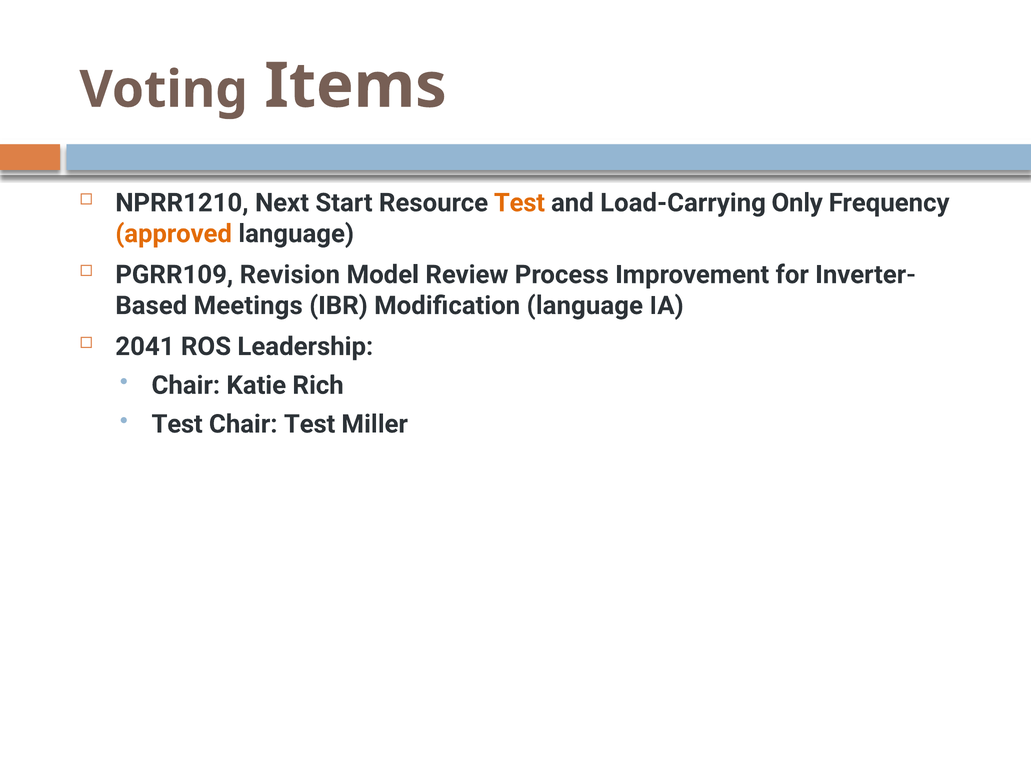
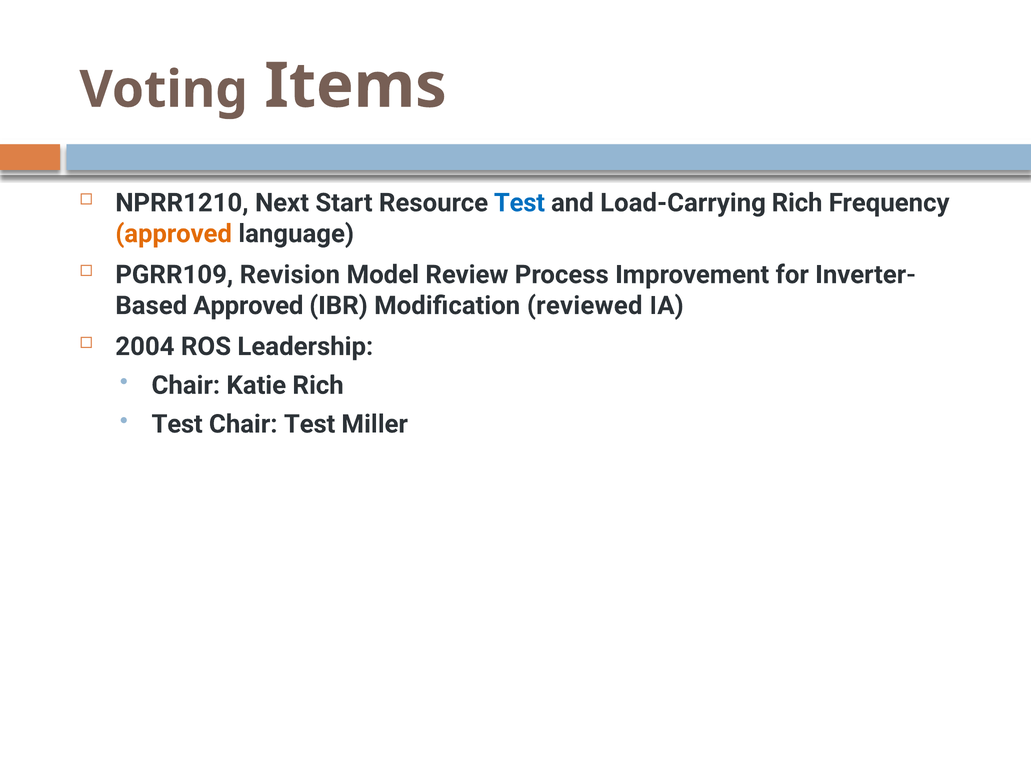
Test colour: orange -> blue (519, 203)
Load-Carrying Only: Only -> Rich (797, 203)
Meetings: Meetings -> Approved (248, 306)
Modification language: language -> reviewed (585, 306)
2041: 2041 -> 2004 (145, 347)
